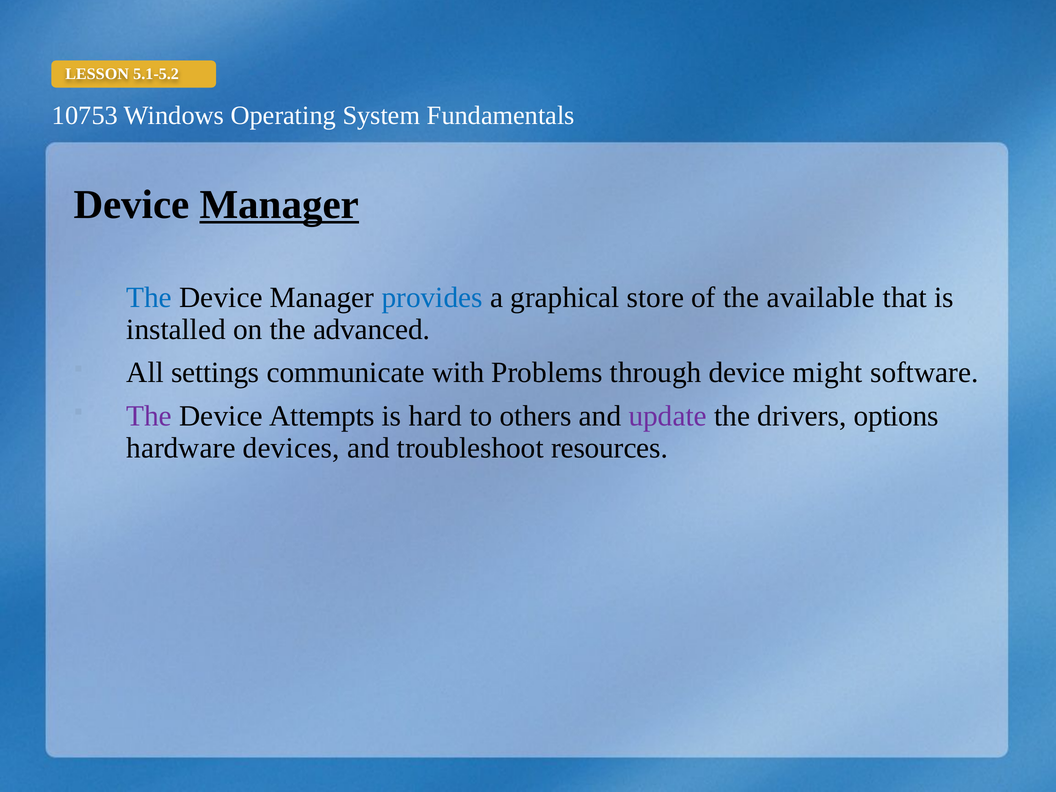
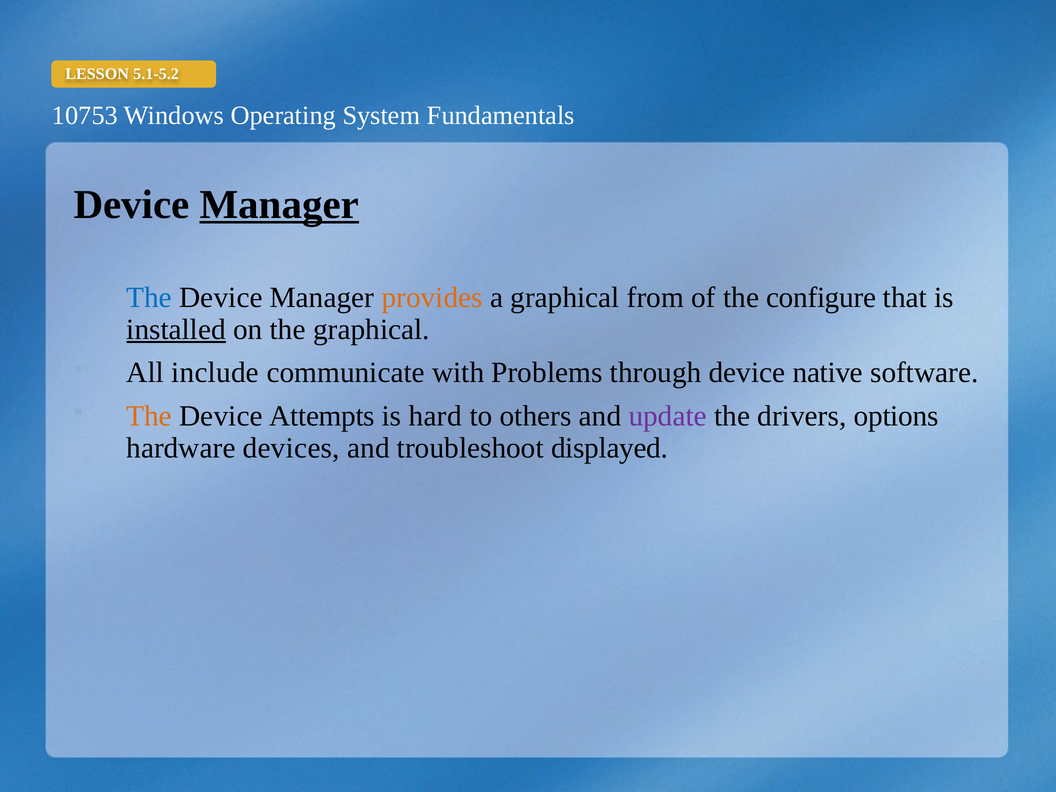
provides colour: blue -> orange (432, 298)
store: store -> from (655, 298)
available: available -> configure (821, 298)
installed underline: none -> present (176, 329)
the advanced: advanced -> graphical (371, 329)
settings: settings -> include (215, 373)
might: might -> native (828, 373)
The colour: purple -> orange (149, 416)
resources: resources -> displayed (610, 448)
